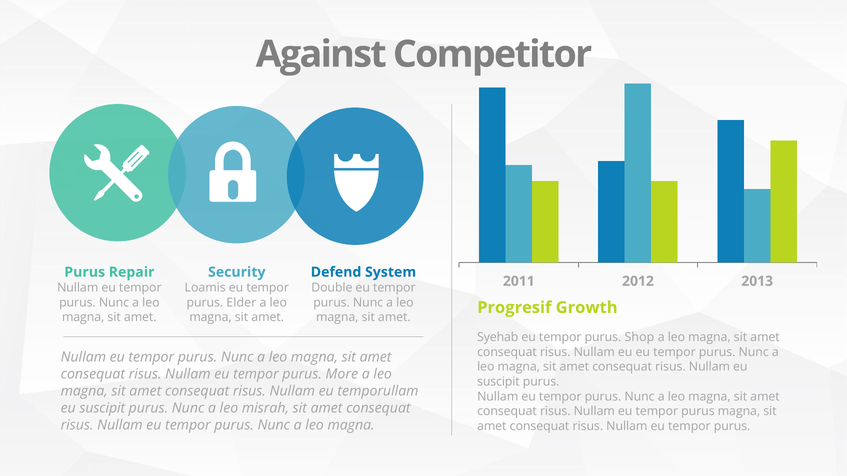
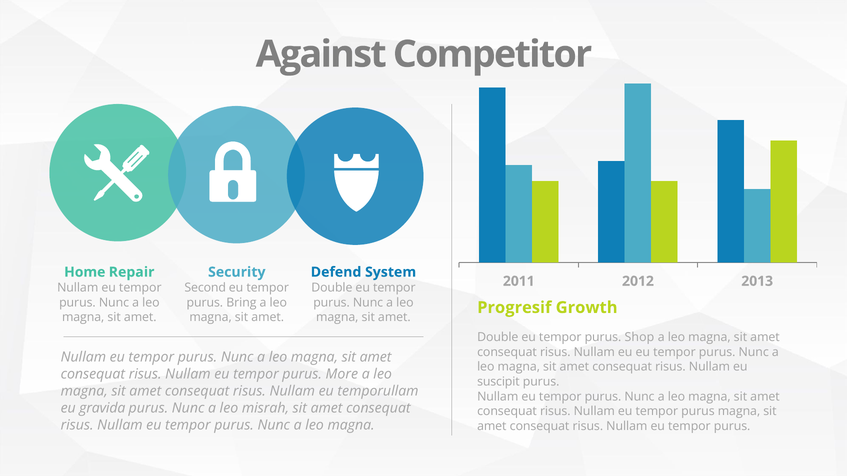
Purus: Purus -> Home (85, 272)
Loamis: Loamis -> Second (205, 288)
Elder: Elder -> Bring (241, 303)
Syehab: Syehab -> Double (498, 338)
suscipit: suscipit -> gravida (102, 408)
